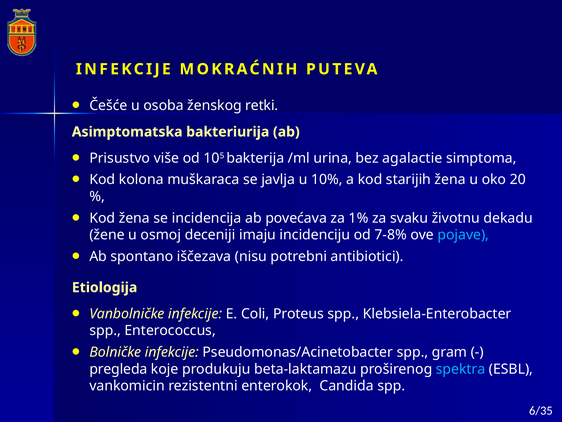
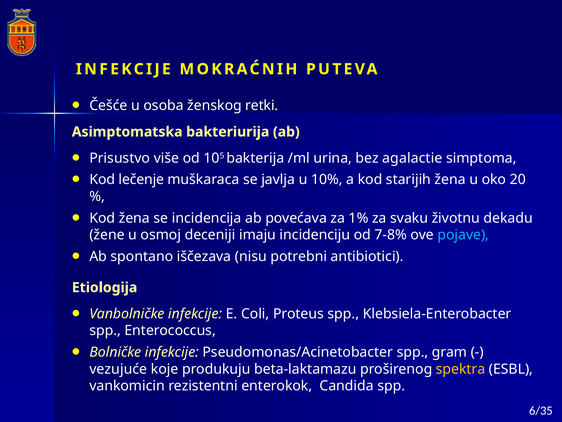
kolona: kolona -> lečenje (141, 179)
pregleda: pregleda -> vezujuće (118, 369)
spektra colour: light blue -> yellow (461, 369)
